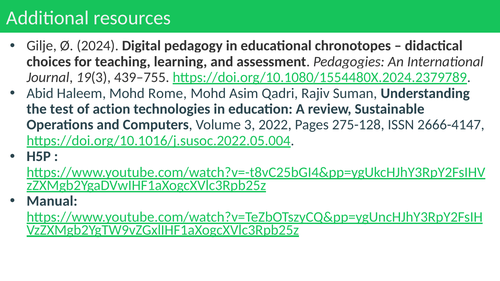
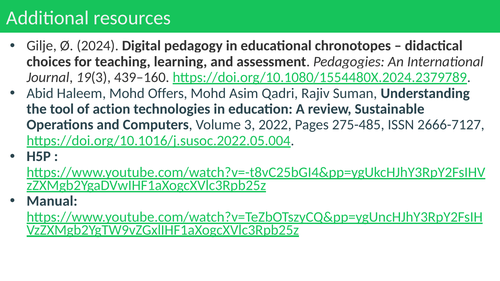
439–755: 439–755 -> 439–160 (142, 78)
Rome: Rome -> Offers (168, 93)
test: test -> tool (62, 109)
275-128: 275-128 -> 275-485 (358, 125)
2666-4147: 2666-4147 -> 2666-7127 (451, 125)
